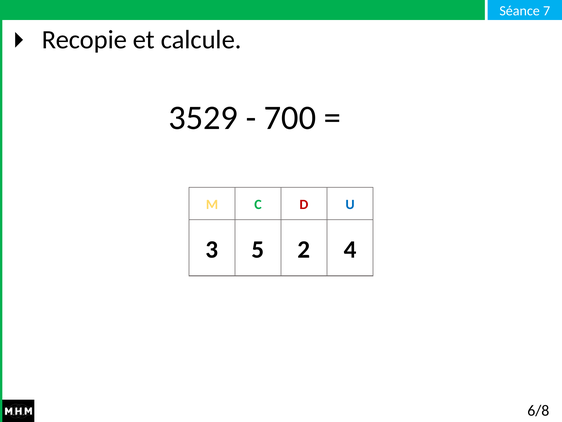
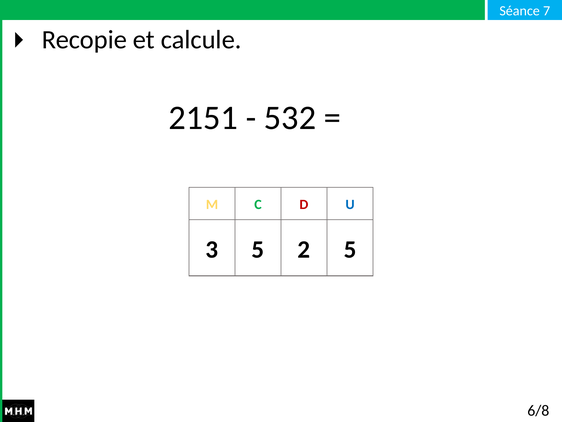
3529: 3529 -> 2151 (203, 118)
700: 700 -> 532 (290, 118)
2 4: 4 -> 5 (350, 249)
